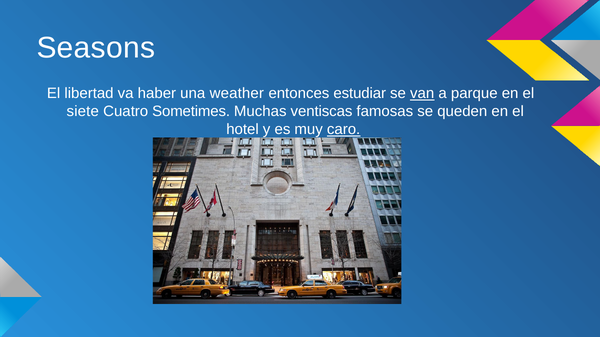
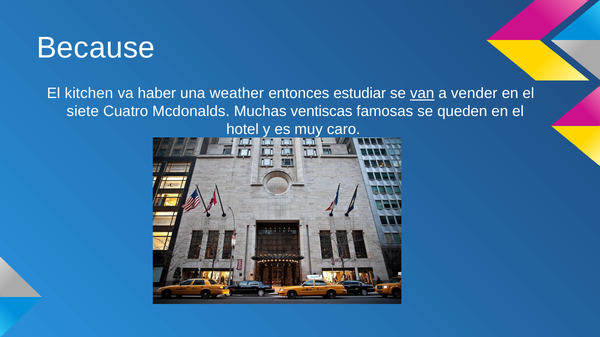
Seasons: Seasons -> Because (96, 48)
libertad: libertad -> kitchen (89, 94)
parque: parque -> vender (474, 94)
Sometimes: Sometimes -> Mcdonalds (191, 112)
caro underline: present -> none (344, 130)
